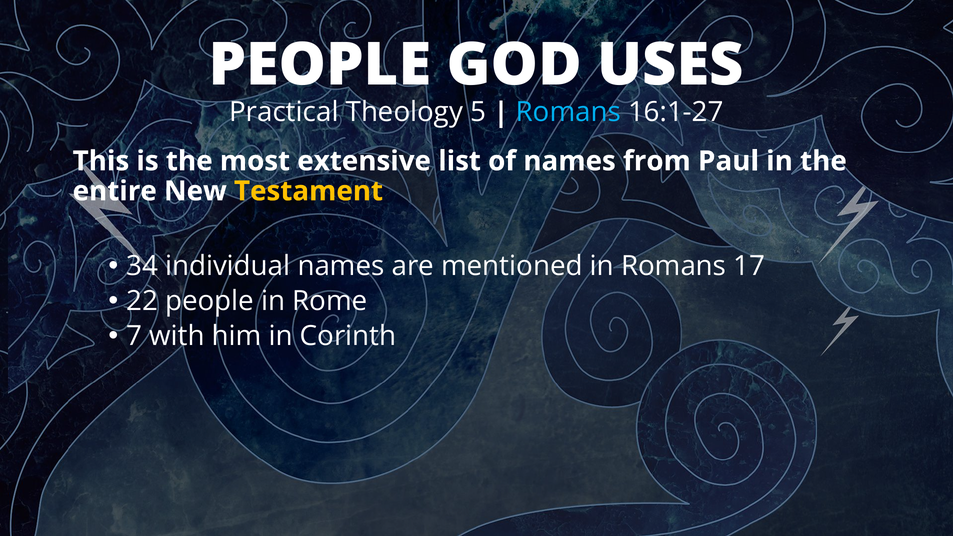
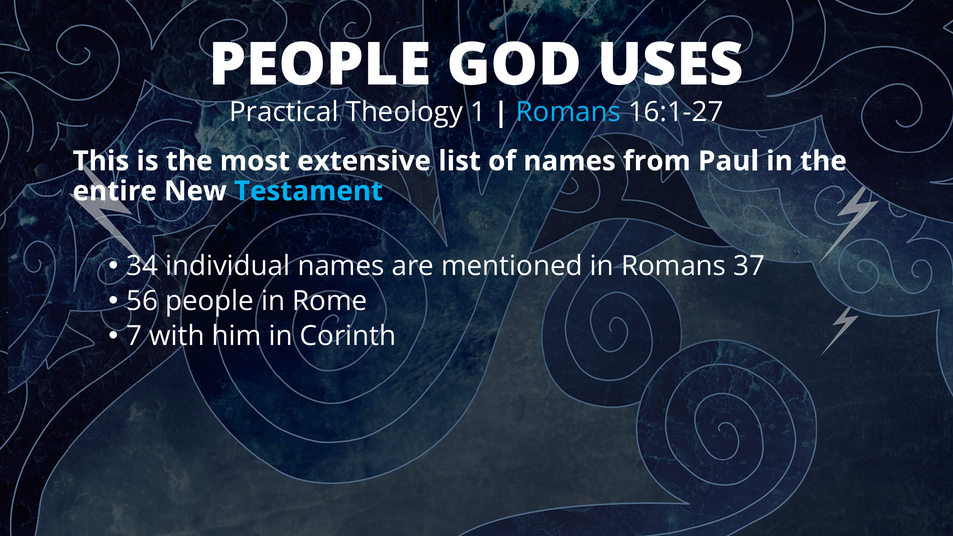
5: 5 -> 1 (478, 112)
Testament colour: yellow -> light blue (309, 191)
17: 17 -> 37 (749, 266)
22: 22 -> 56 (142, 301)
